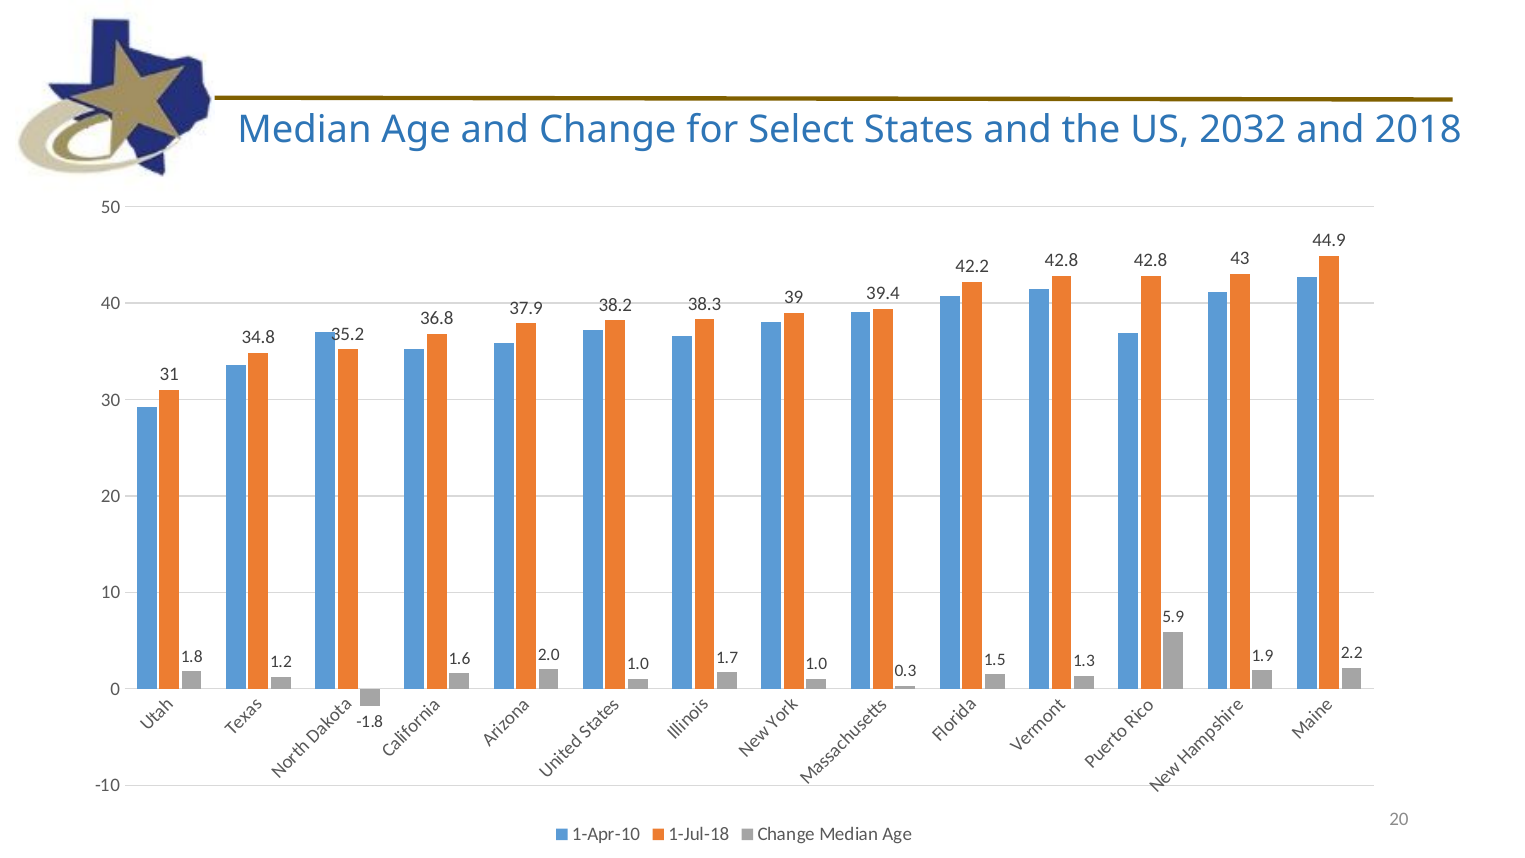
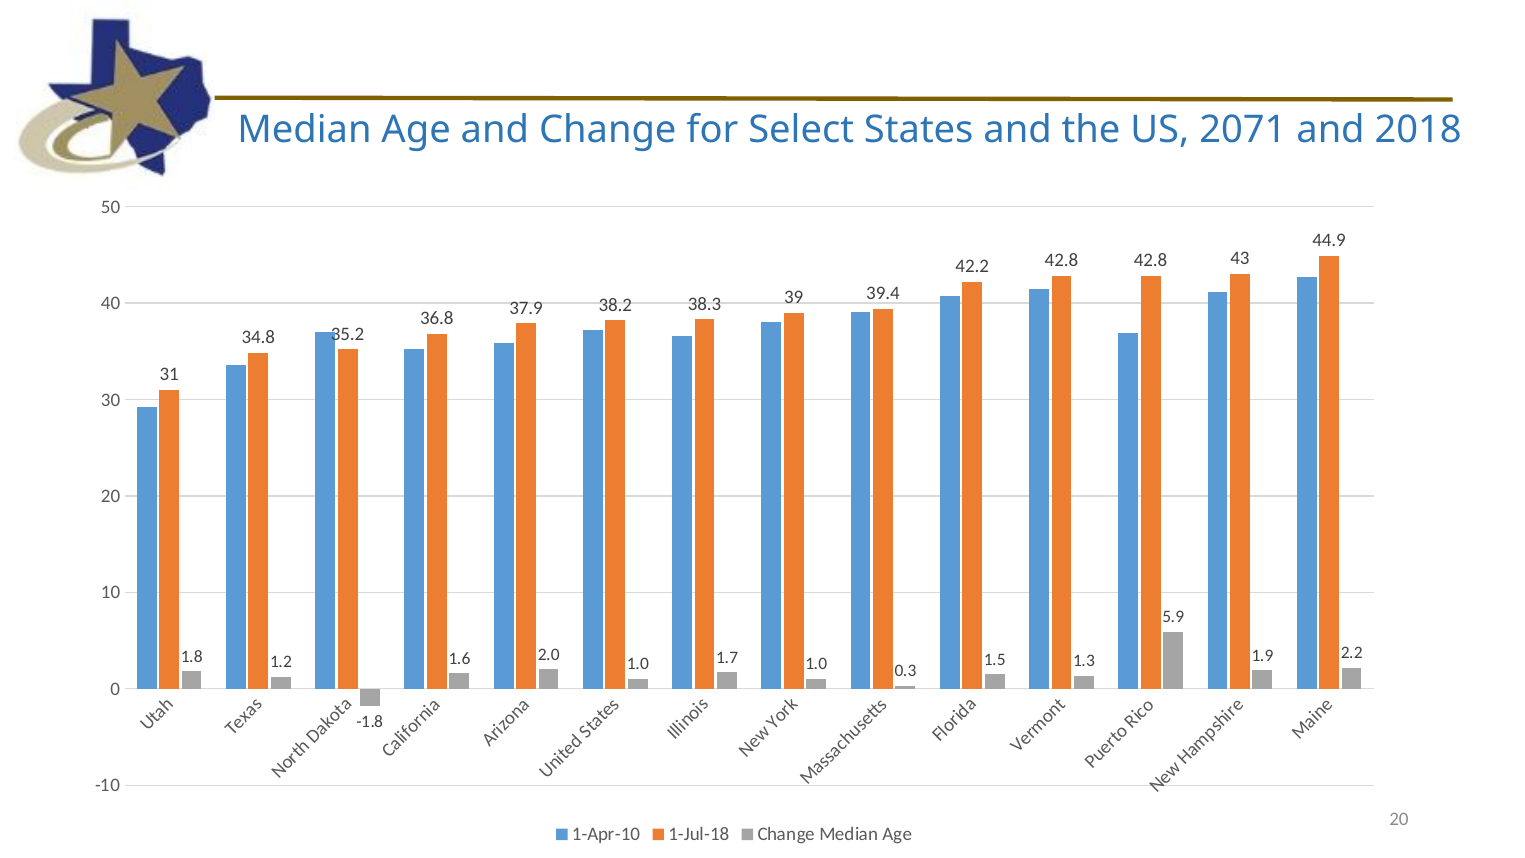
2032: 2032 -> 2071 (1243, 130)
